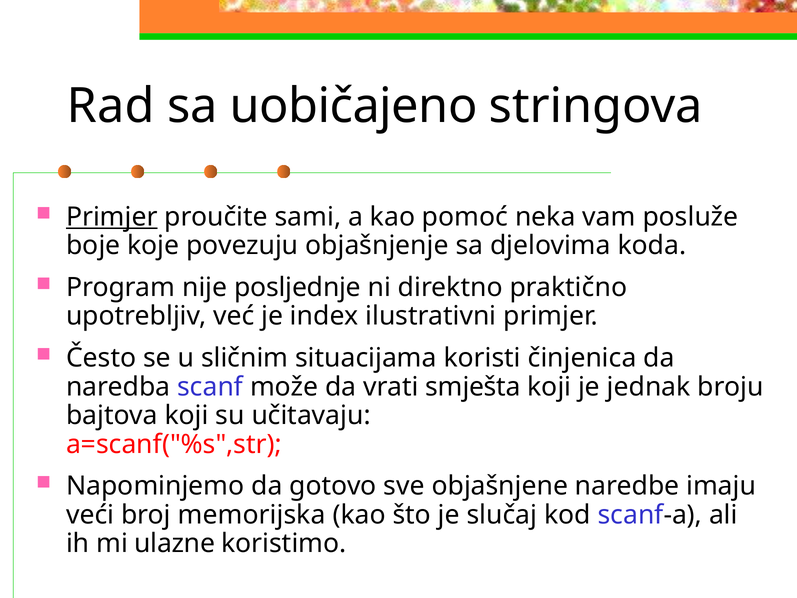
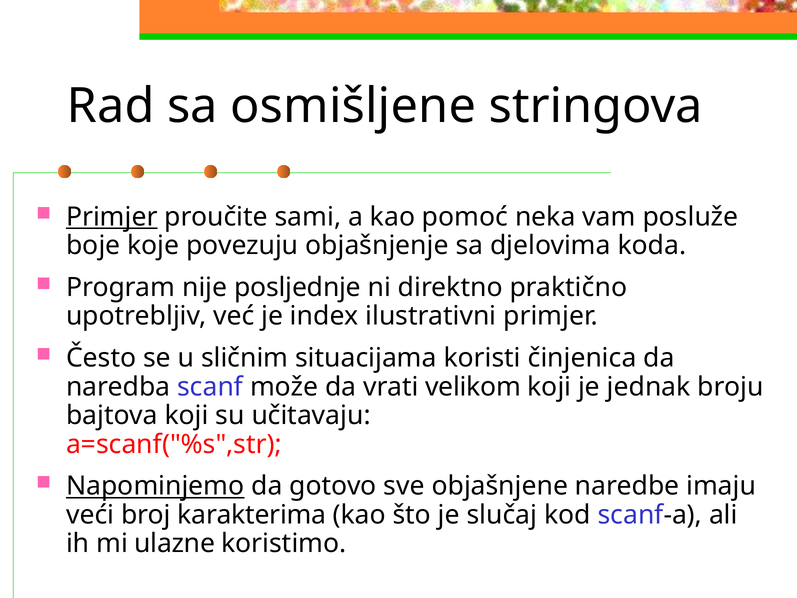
uobičajeno: uobičajeno -> osmišljene (353, 106)
smješta: smješta -> velikom (473, 387)
Napominjemo underline: none -> present (155, 486)
memorijska: memorijska -> karakterima (252, 515)
